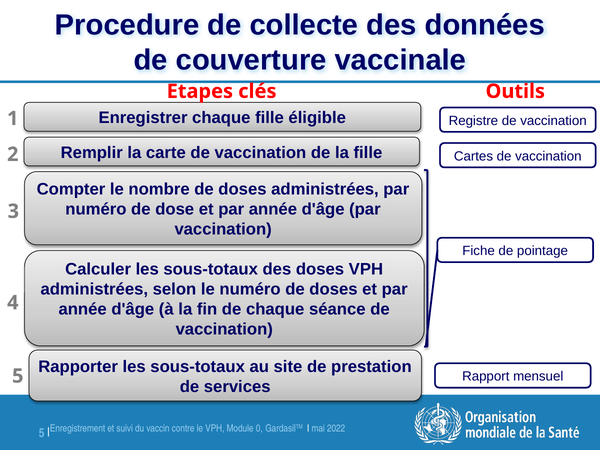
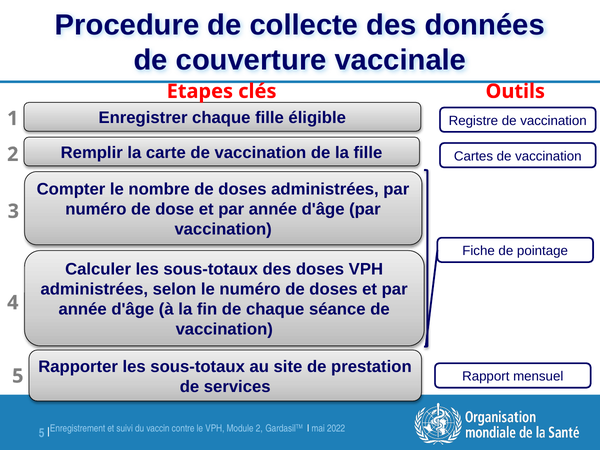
0: 0 -> 2 (259, 428)
